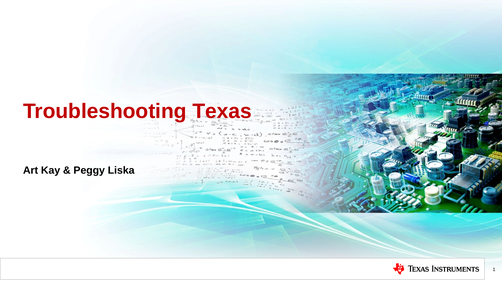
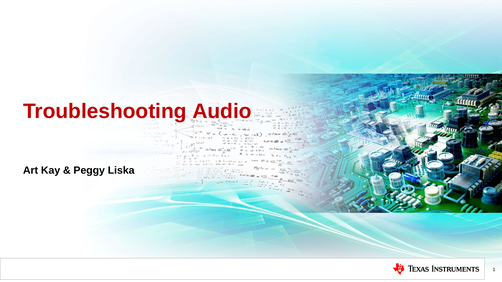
Texas: Texas -> Audio (222, 111)
